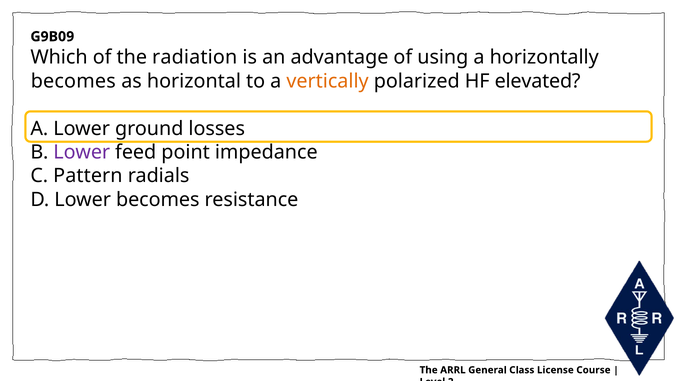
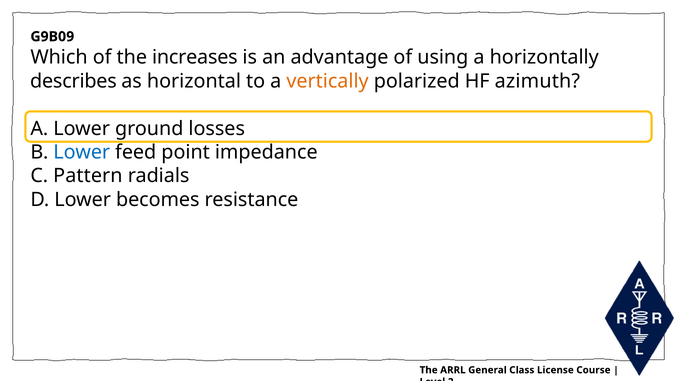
radiation: radiation -> increases (195, 57)
becomes: becomes -> describes (73, 81)
elevated: elevated -> azimuth (537, 81)
Lower colour: purple -> blue (82, 152)
